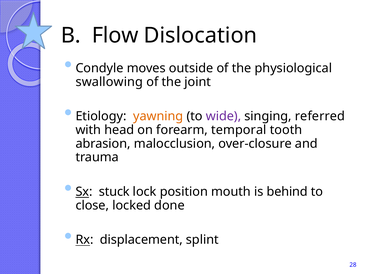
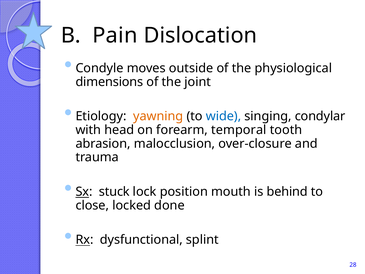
Flow: Flow -> Pain (115, 35)
swallowing: swallowing -> dimensions (109, 82)
wide colour: purple -> blue (224, 116)
referred: referred -> condylar (320, 116)
displacement: displacement -> dysfunctional (141, 240)
